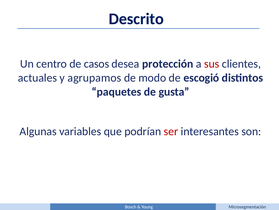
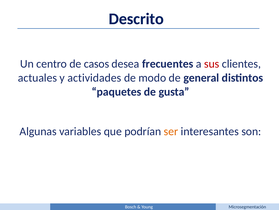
protección: protección -> frecuentes (168, 64)
agrupamos: agrupamos -> actividades (94, 78)
escogió: escogió -> general (201, 78)
ser colour: red -> orange (171, 131)
